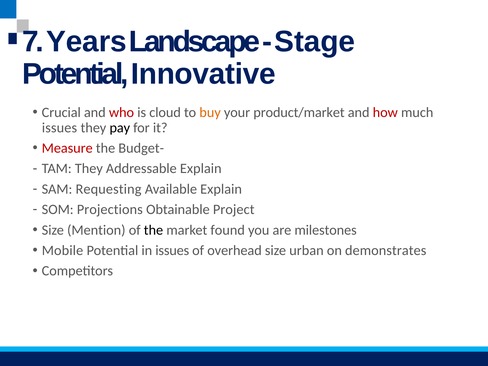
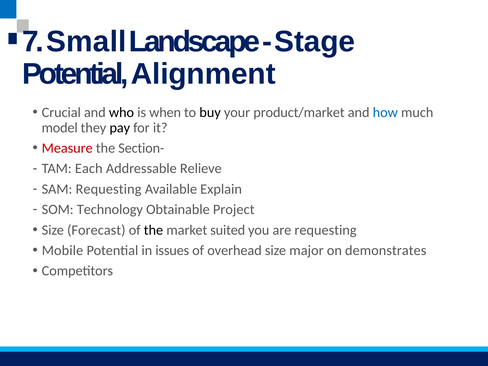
Years: Years -> Small (86, 42)
Innovative: Innovative -> Alignment (203, 74)
who colour: red -> black (121, 112)
cloud: cloud -> when (165, 112)
buy colour: orange -> black (210, 112)
how colour: red -> blue (385, 112)
issues: issues -> model (60, 128)
Budget-: Budget- -> Section- (141, 148)
TAM They: They -> Each (89, 169)
Addressable Explain: Explain -> Relieve (201, 169)
Projections: Projections -> Technology (110, 210)
Mention: Mention -> Forecast (96, 230)
found: found -> suited (228, 230)
are milestones: milestones -> requesting (326, 230)
urban: urban -> major (306, 250)
